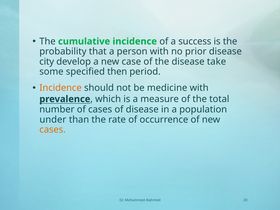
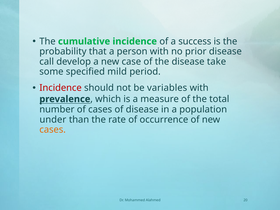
city: city -> call (47, 62)
then: then -> mild (117, 72)
Incidence colour: orange -> red (61, 88)
medicine: medicine -> variables (167, 88)
